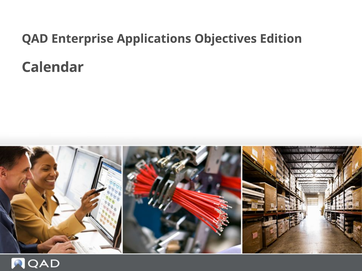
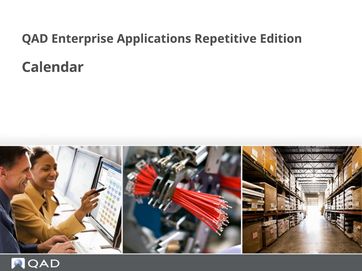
Objectives: Objectives -> Repetitive (226, 39)
